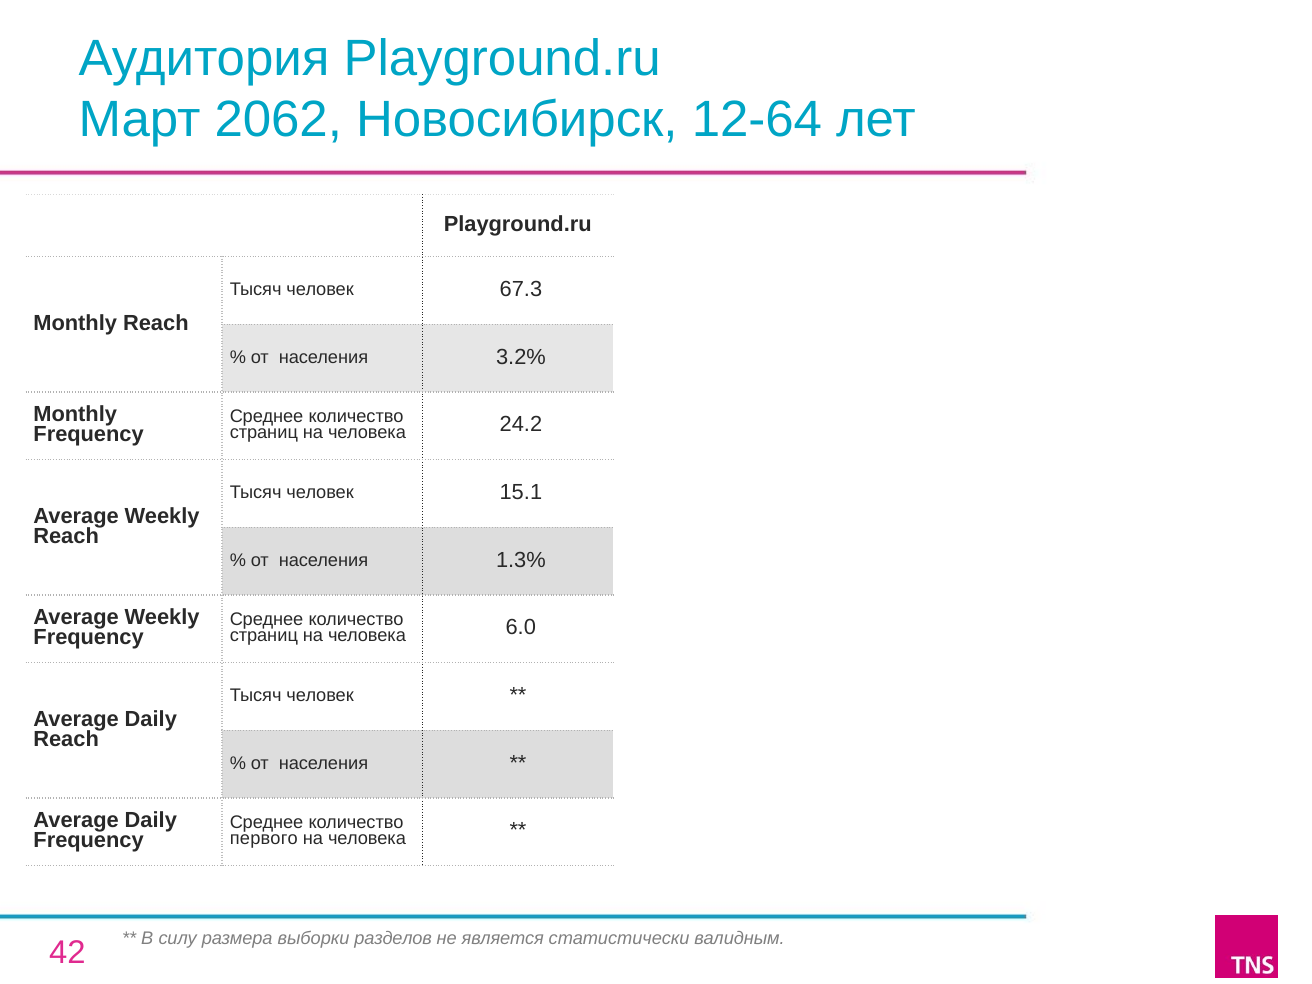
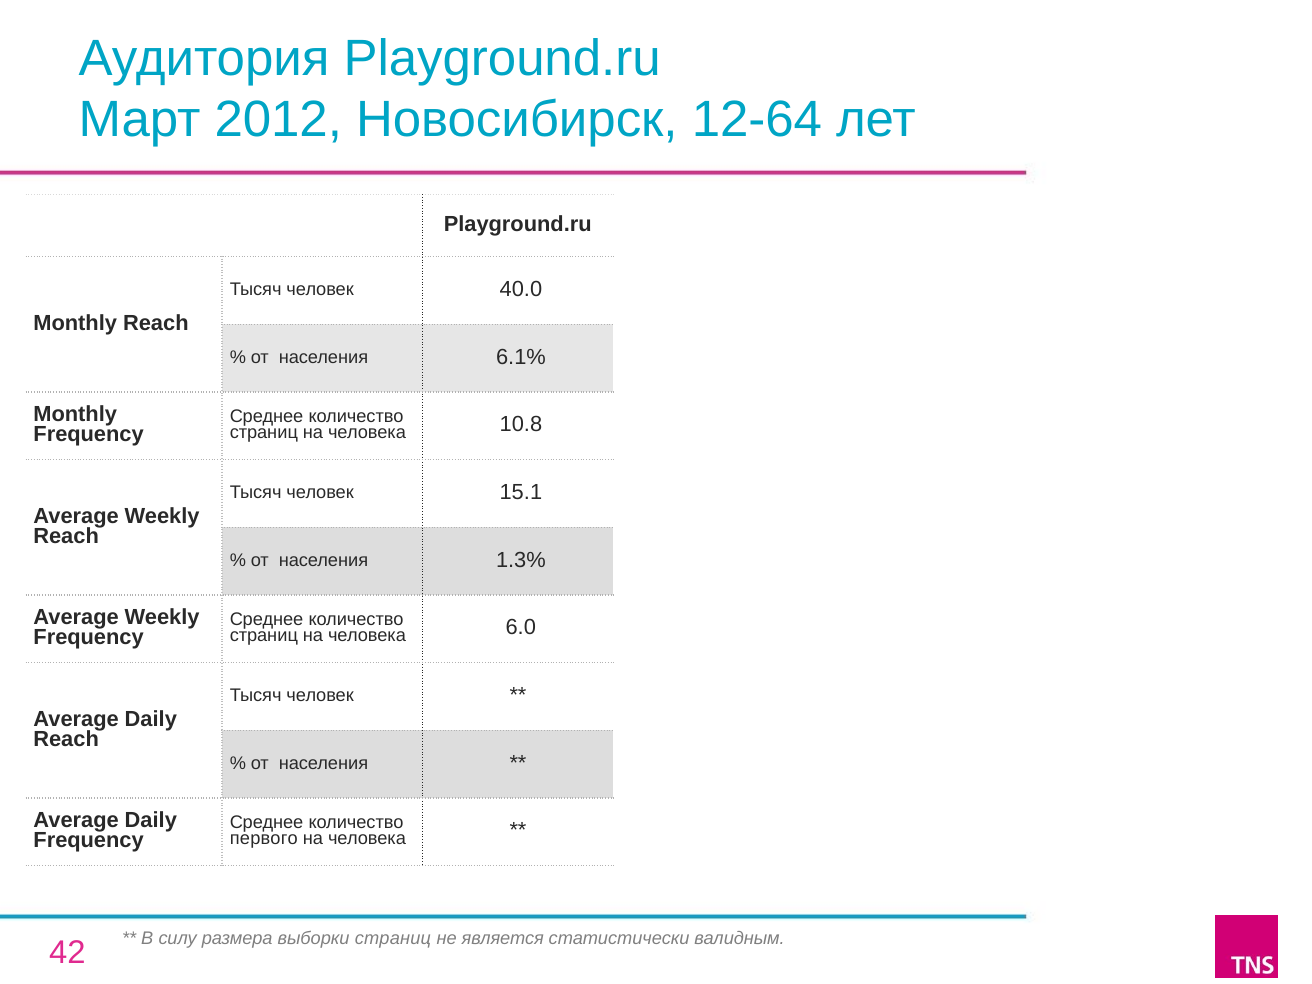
2062: 2062 -> 2012 (278, 119)
67.3: 67.3 -> 40.0 (521, 289)
3.2%: 3.2% -> 6.1% (521, 357)
24.2: 24.2 -> 10.8 (521, 425)
выборки разделов: разделов -> страниц (393, 939)
